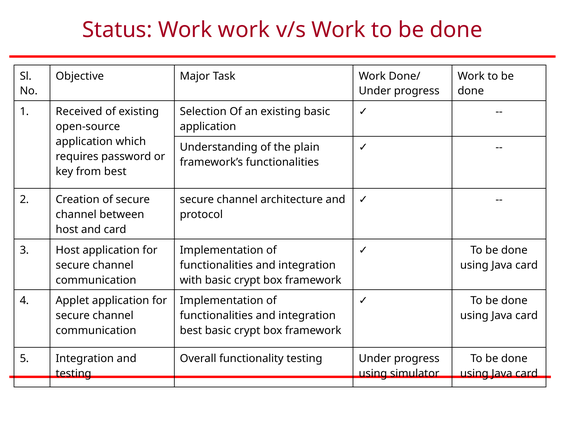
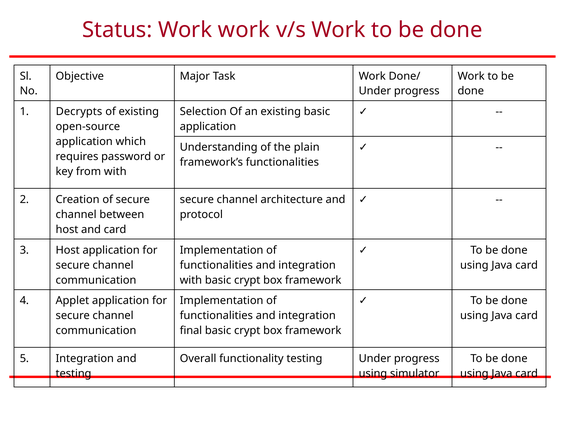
Received: Received -> Decrypts (79, 112)
from best: best -> with (115, 172)
best: best -> final (191, 330)
